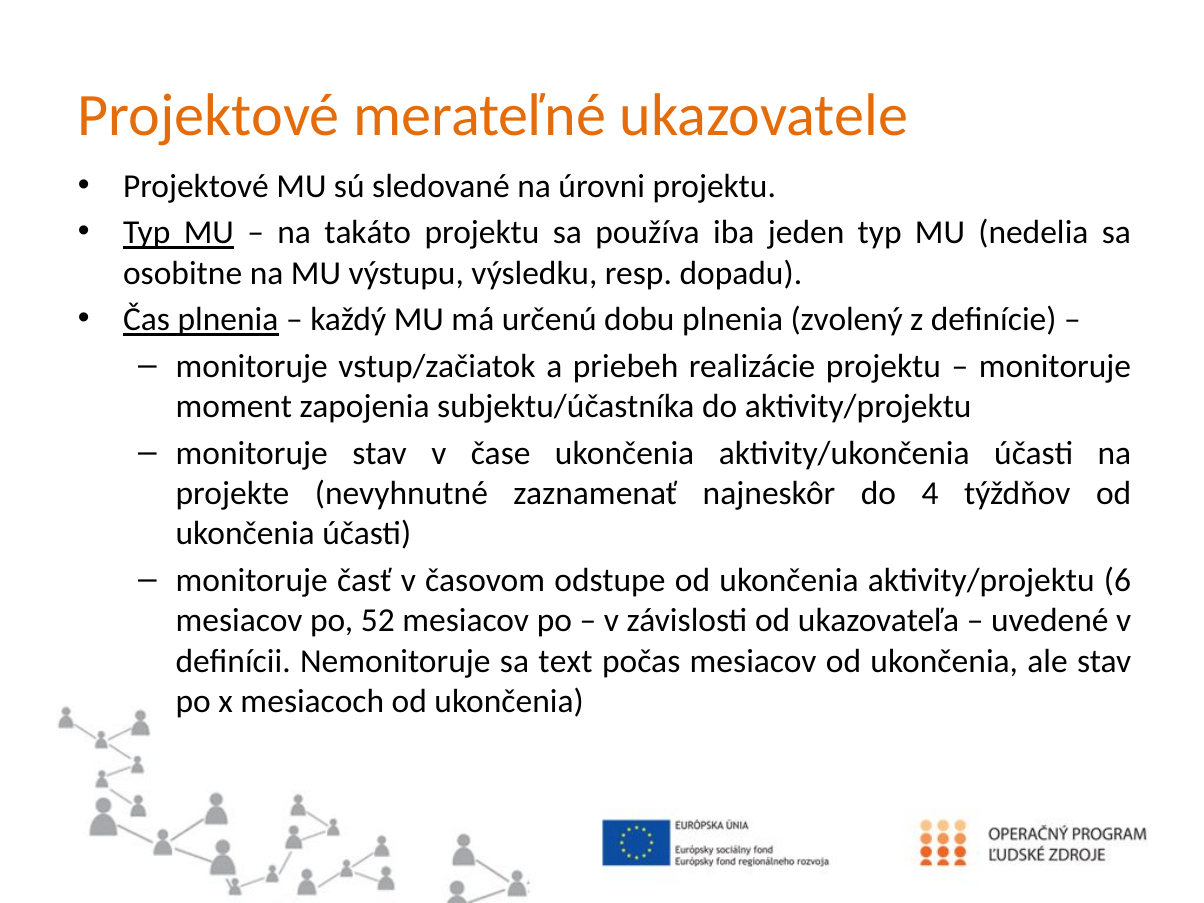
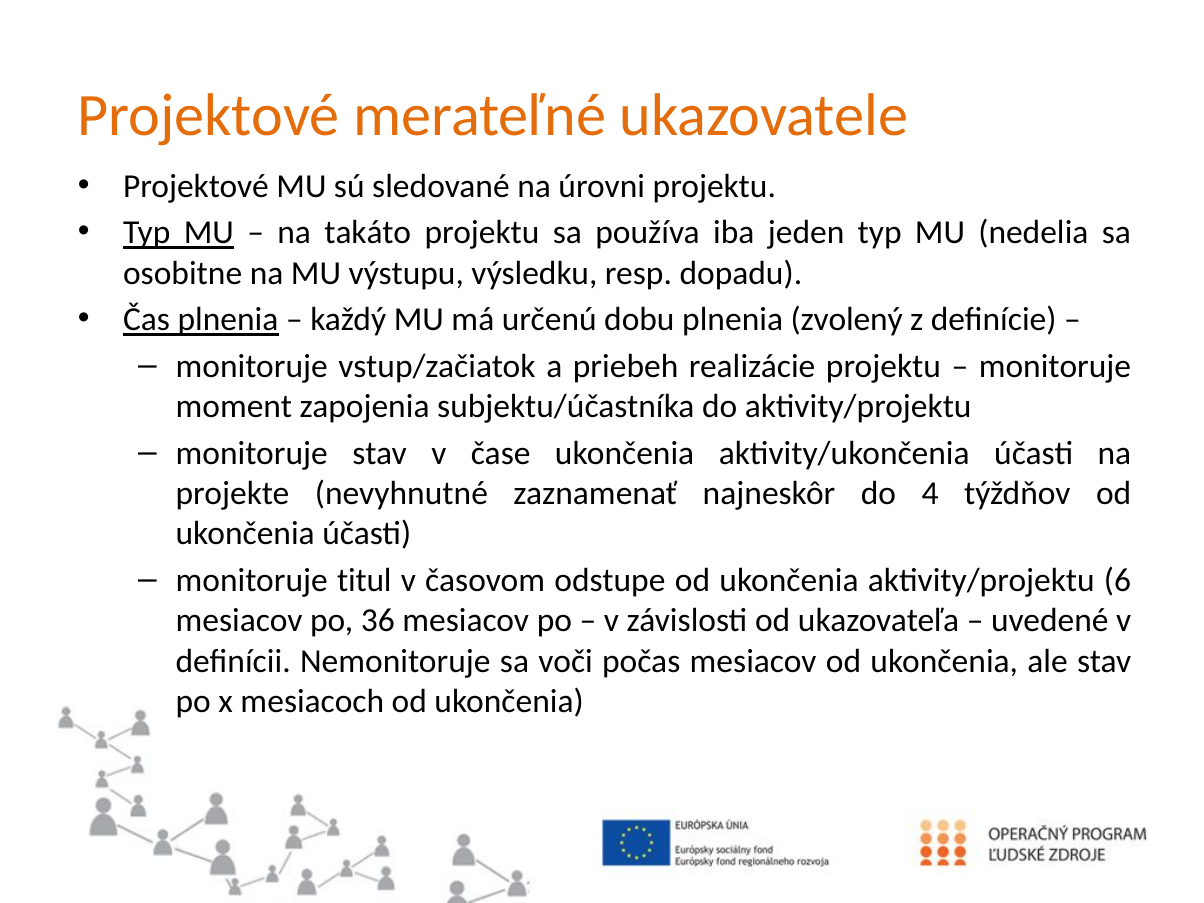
časť: časť -> titul (364, 581)
52: 52 -> 36 (378, 621)
text: text -> voči (566, 661)
